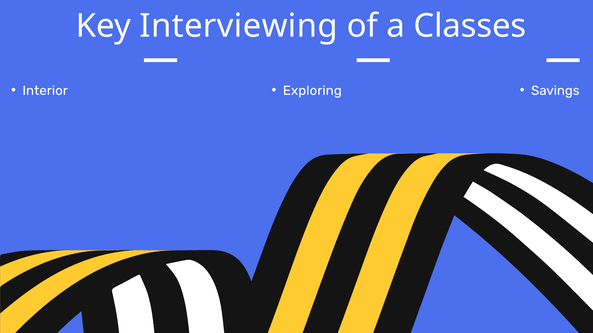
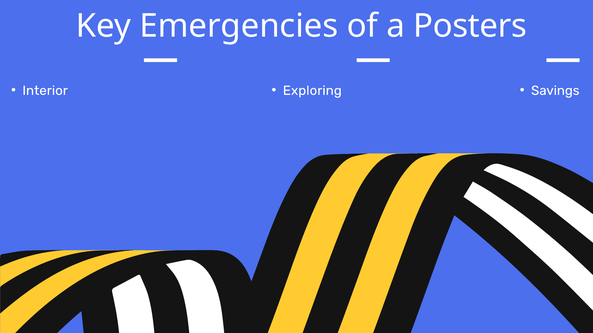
Interviewing: Interviewing -> Emergencies (239, 26)
Classes: Classes -> Posters (470, 26)
